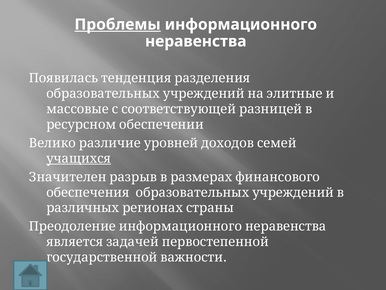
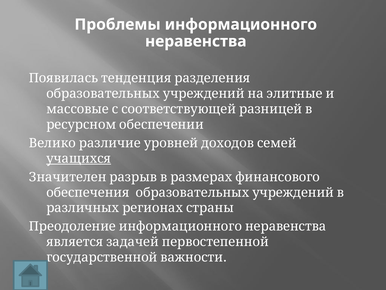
Проблемы underline: present -> none (118, 24)
